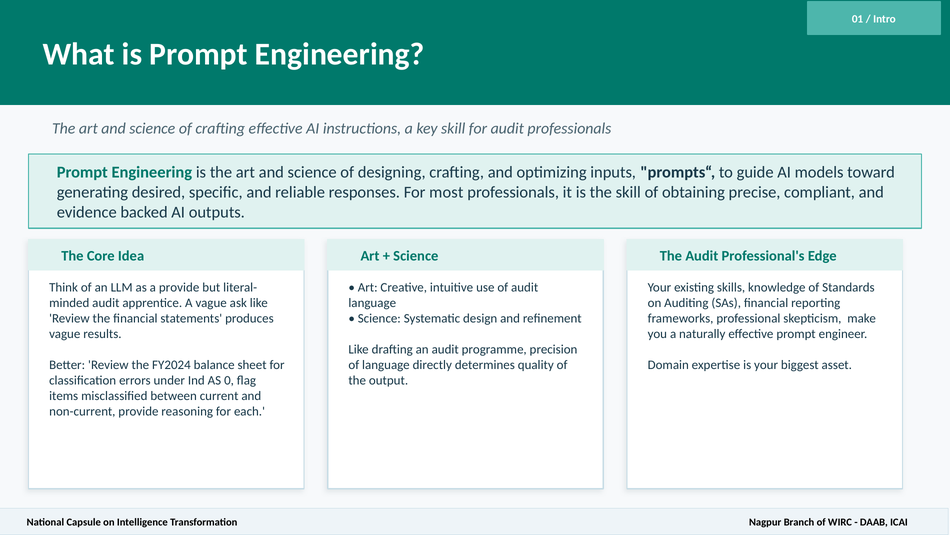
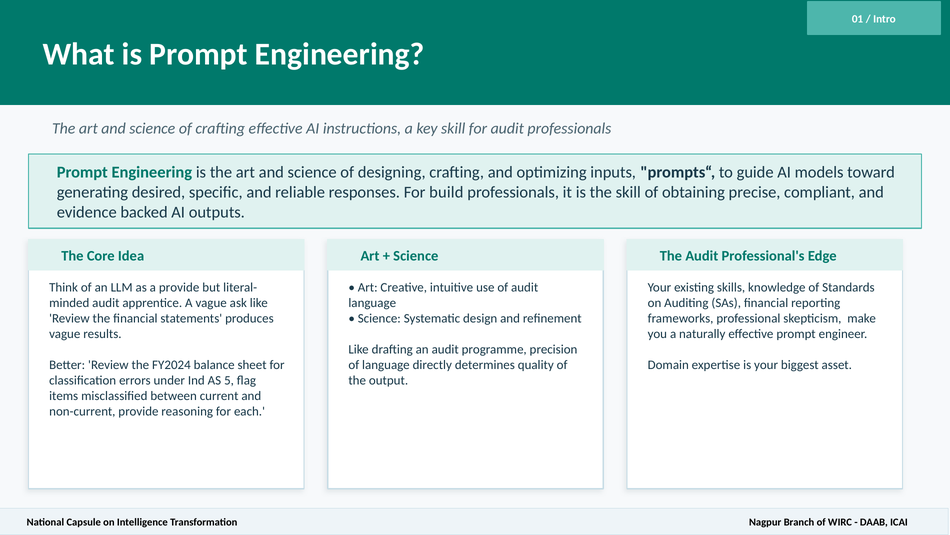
most: most -> build (446, 192)
0: 0 -> 5 (229, 380)
